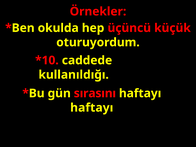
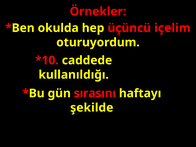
küçük: küçük -> içelim (172, 28)
haftayı: haftayı -> şekilde (92, 108)
